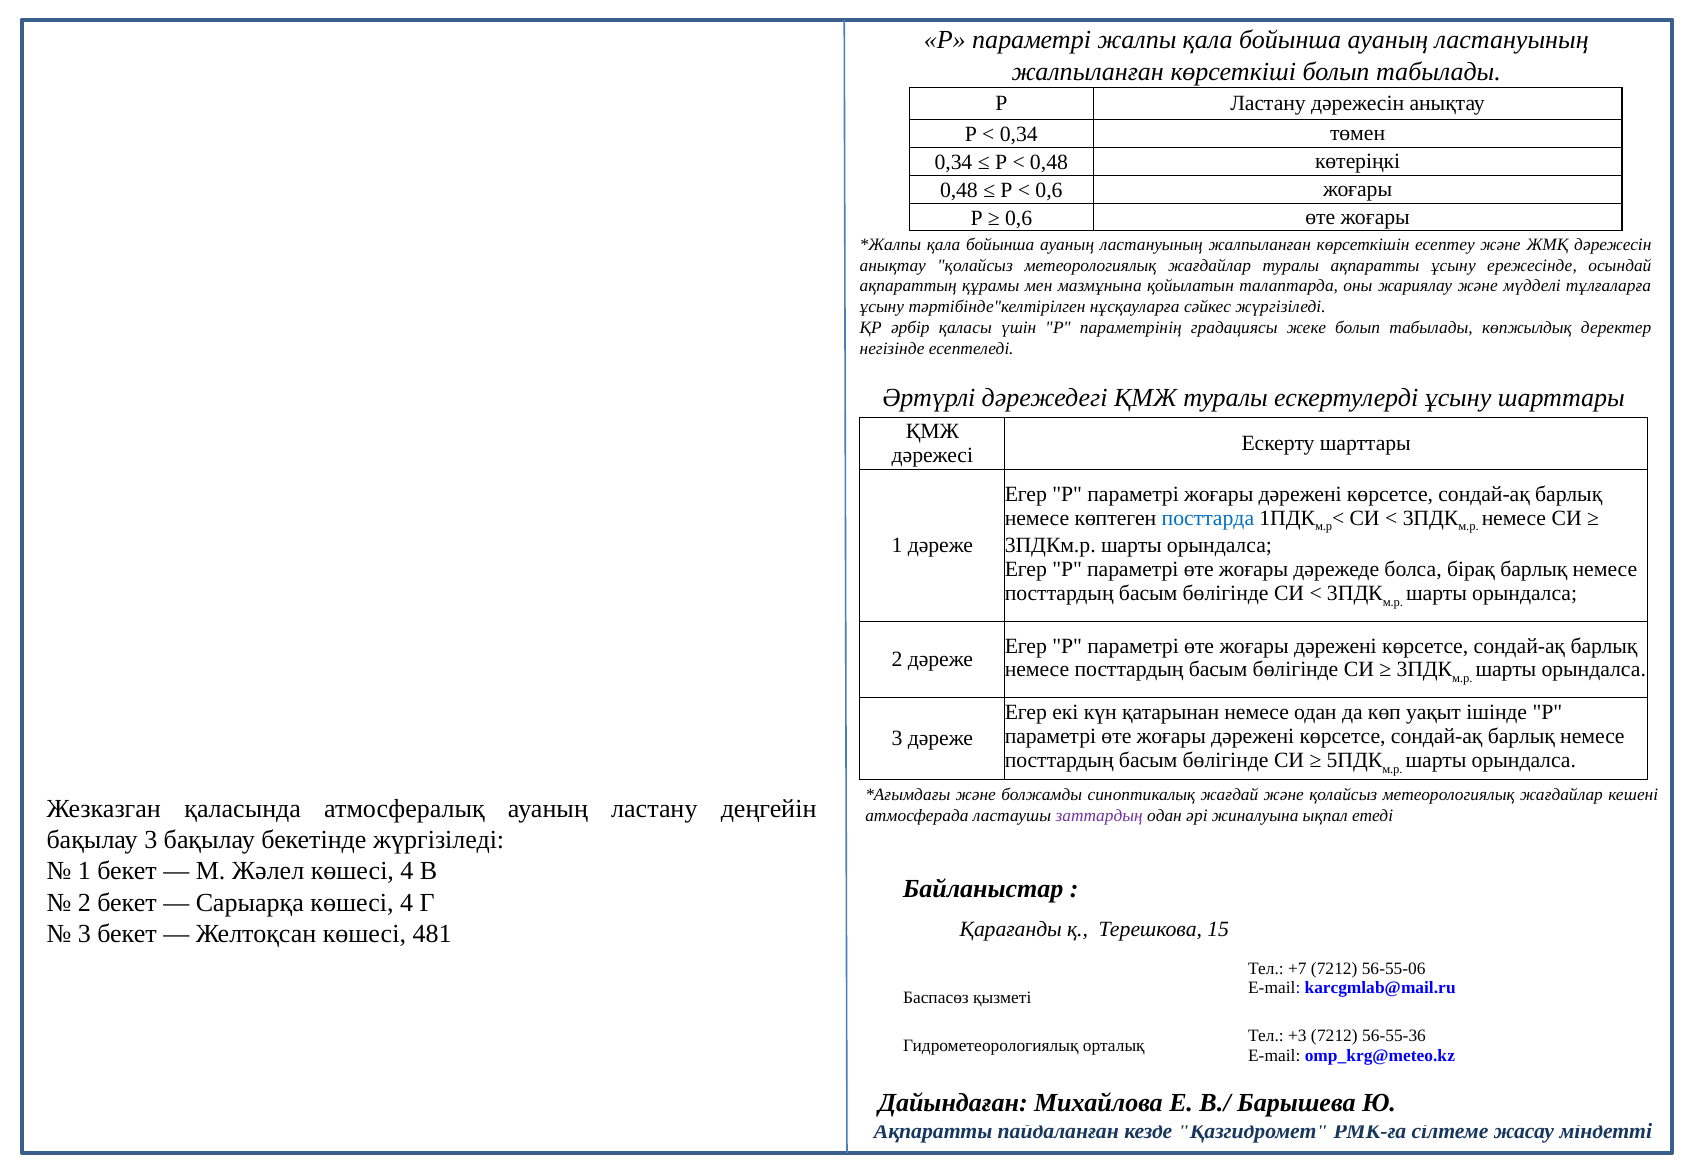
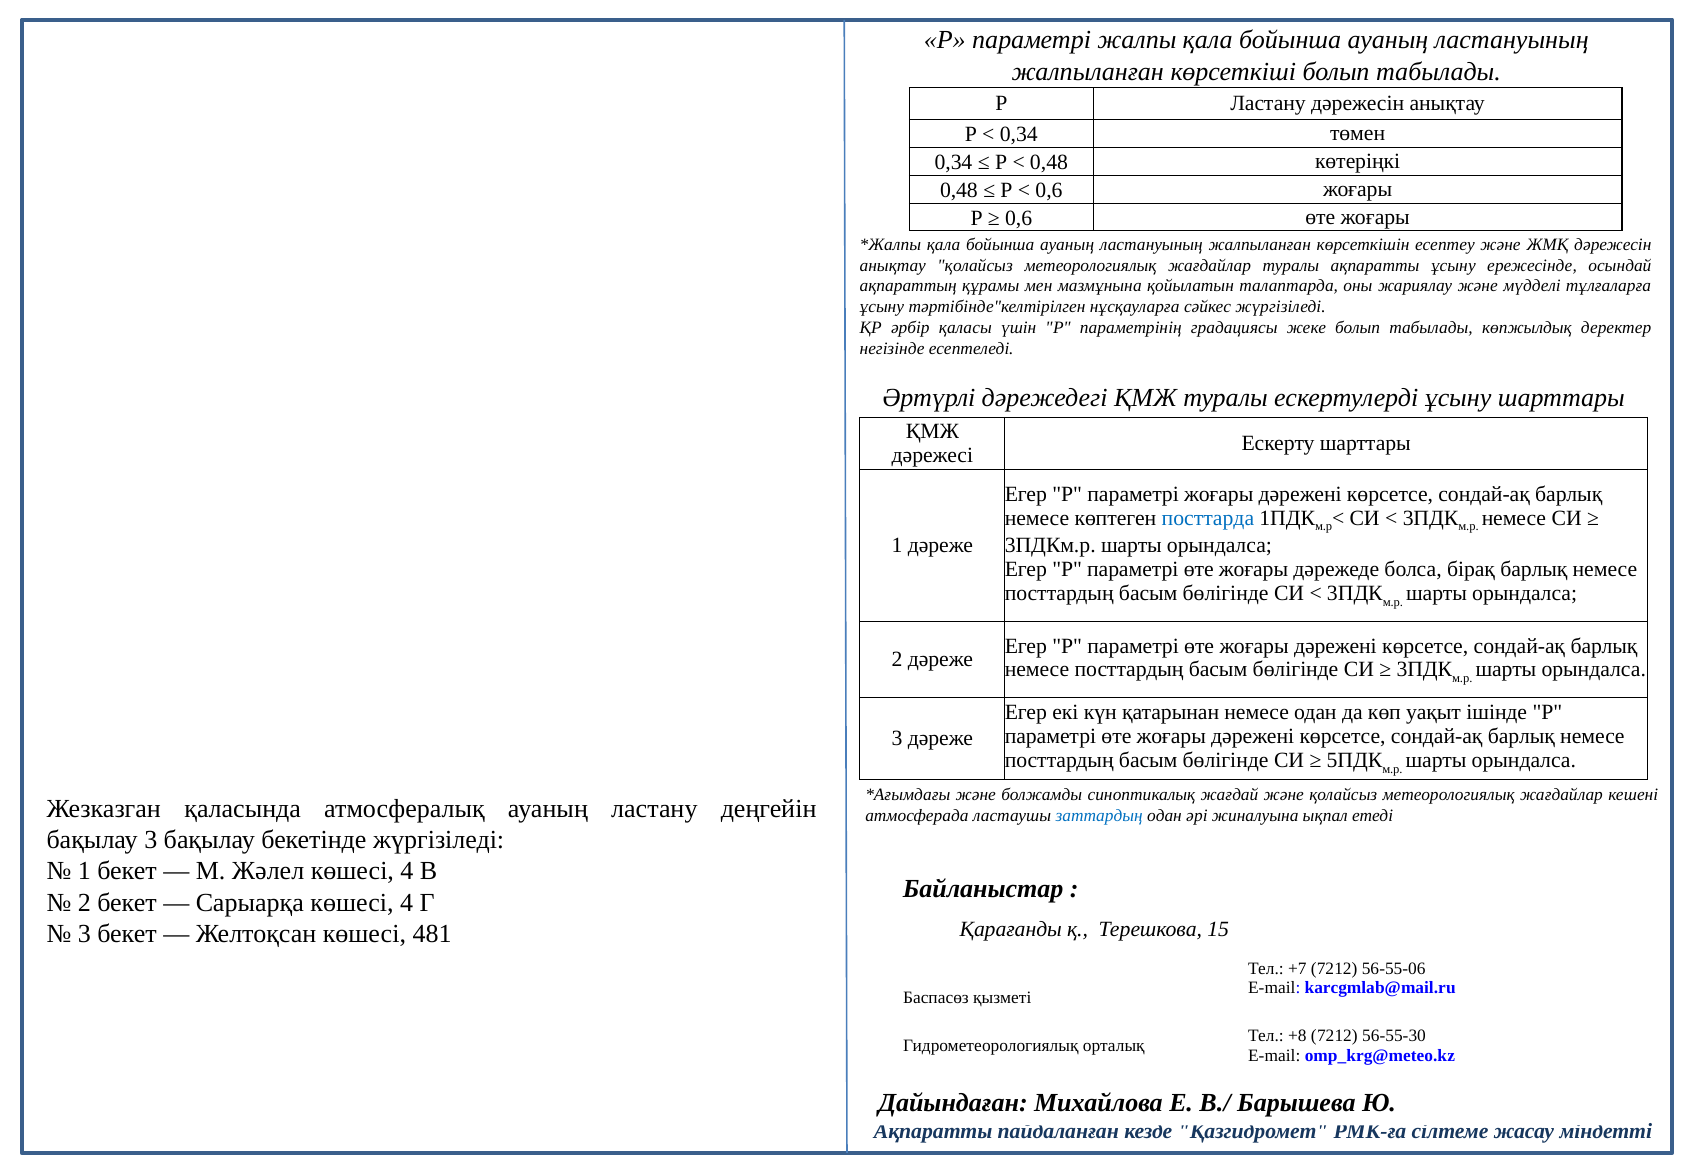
заттардың colour: purple -> blue (1099, 815)
+3: +3 -> +8 (1297, 1036)
56-55-36: 56-55-36 -> 56-55-30 (1394, 1036)
